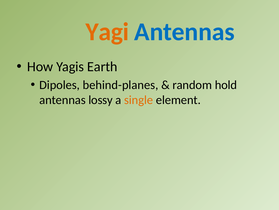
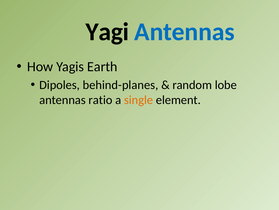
Yagi colour: orange -> black (107, 32)
hold: hold -> lobe (226, 85)
lossy: lossy -> ratio (100, 100)
